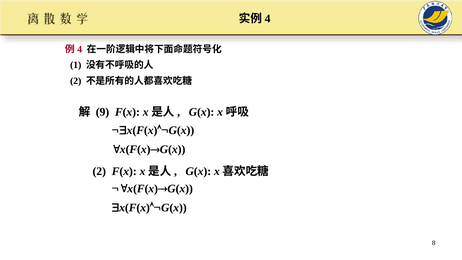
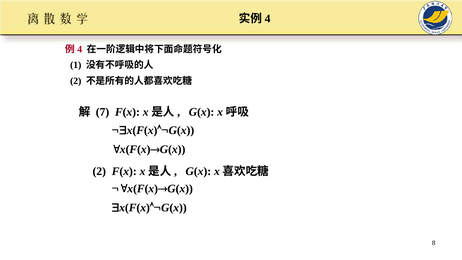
9: 9 -> 7 (102, 112)
